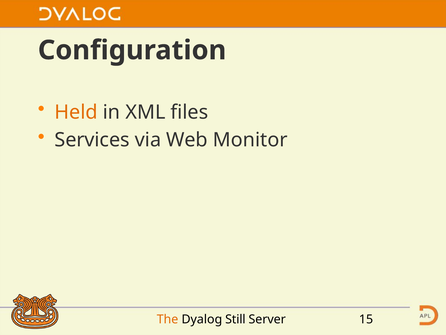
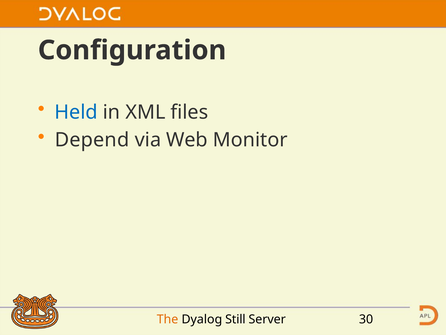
Held colour: orange -> blue (76, 112)
Services: Services -> Depend (92, 140)
15: 15 -> 30 (366, 319)
